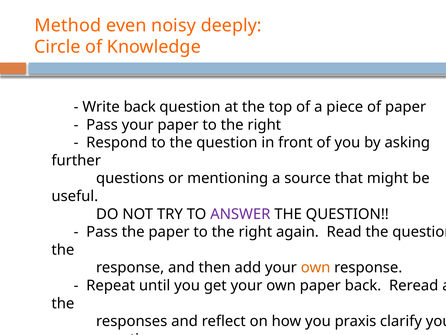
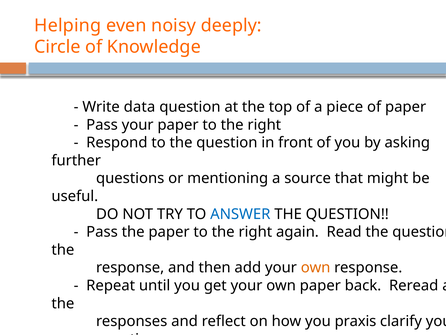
Method: Method -> Helping (68, 25)
Write back: back -> data (139, 107)
ANSWER colour: purple -> blue (240, 214)
